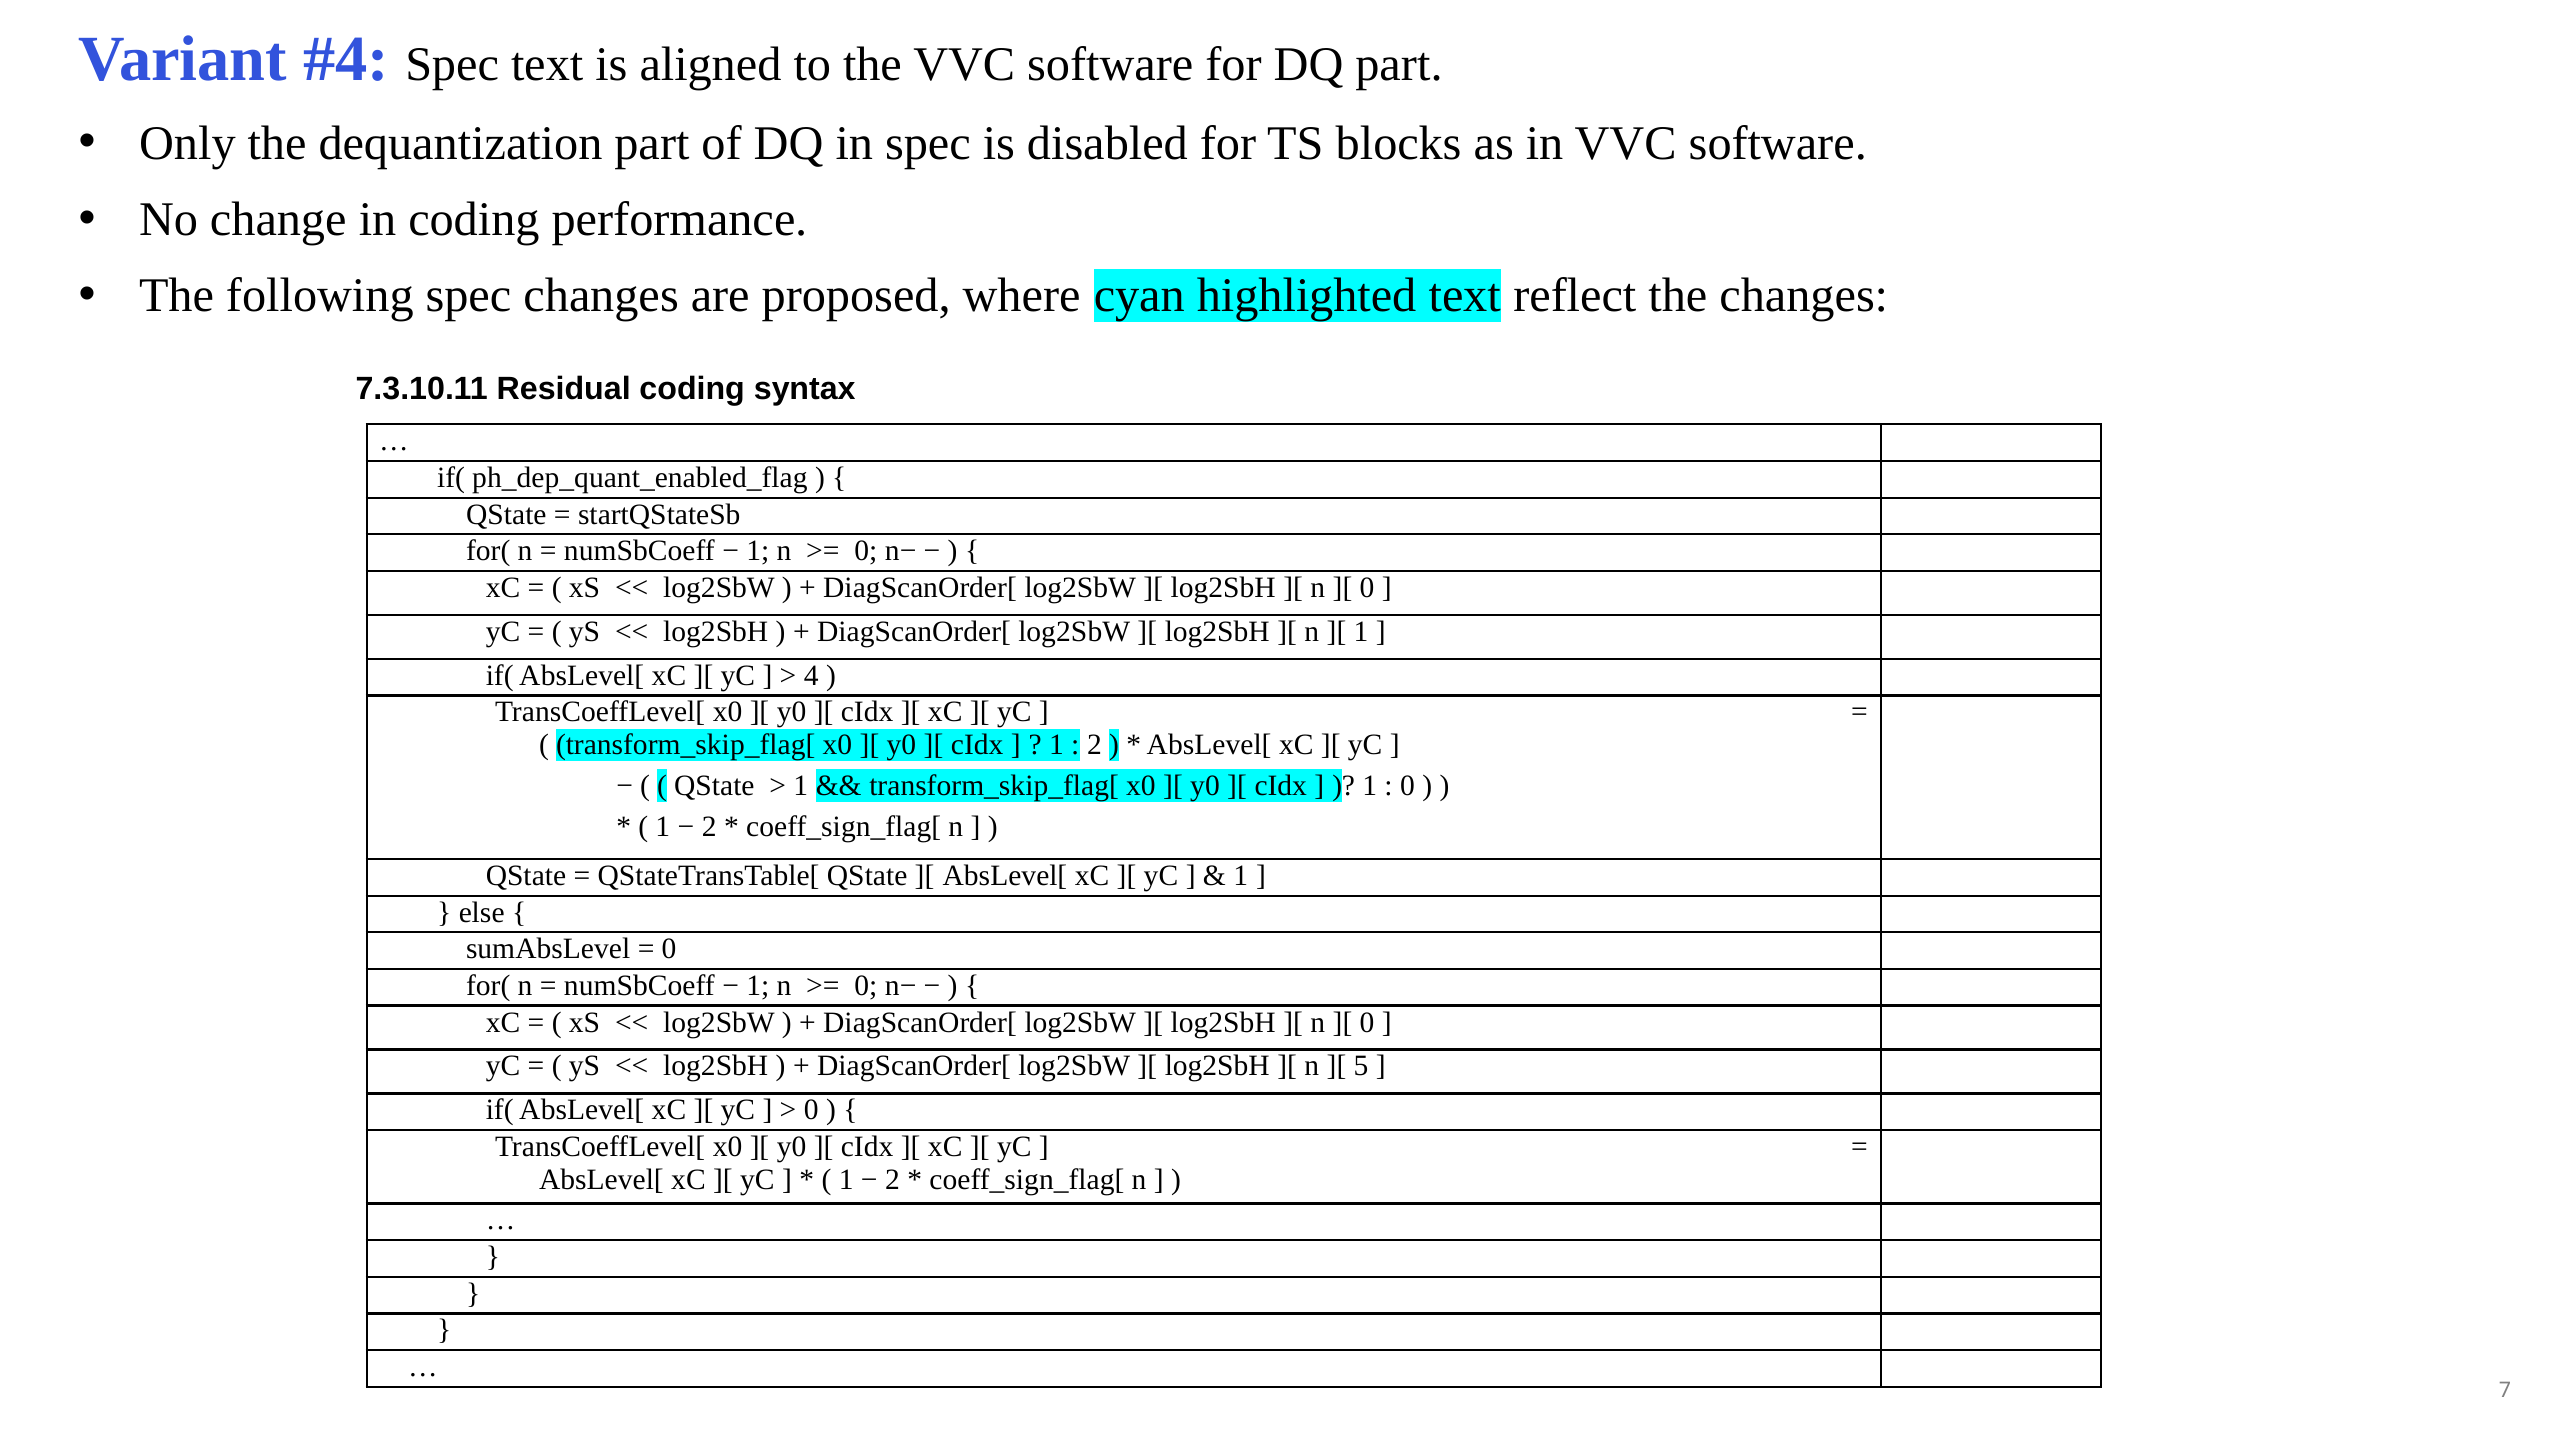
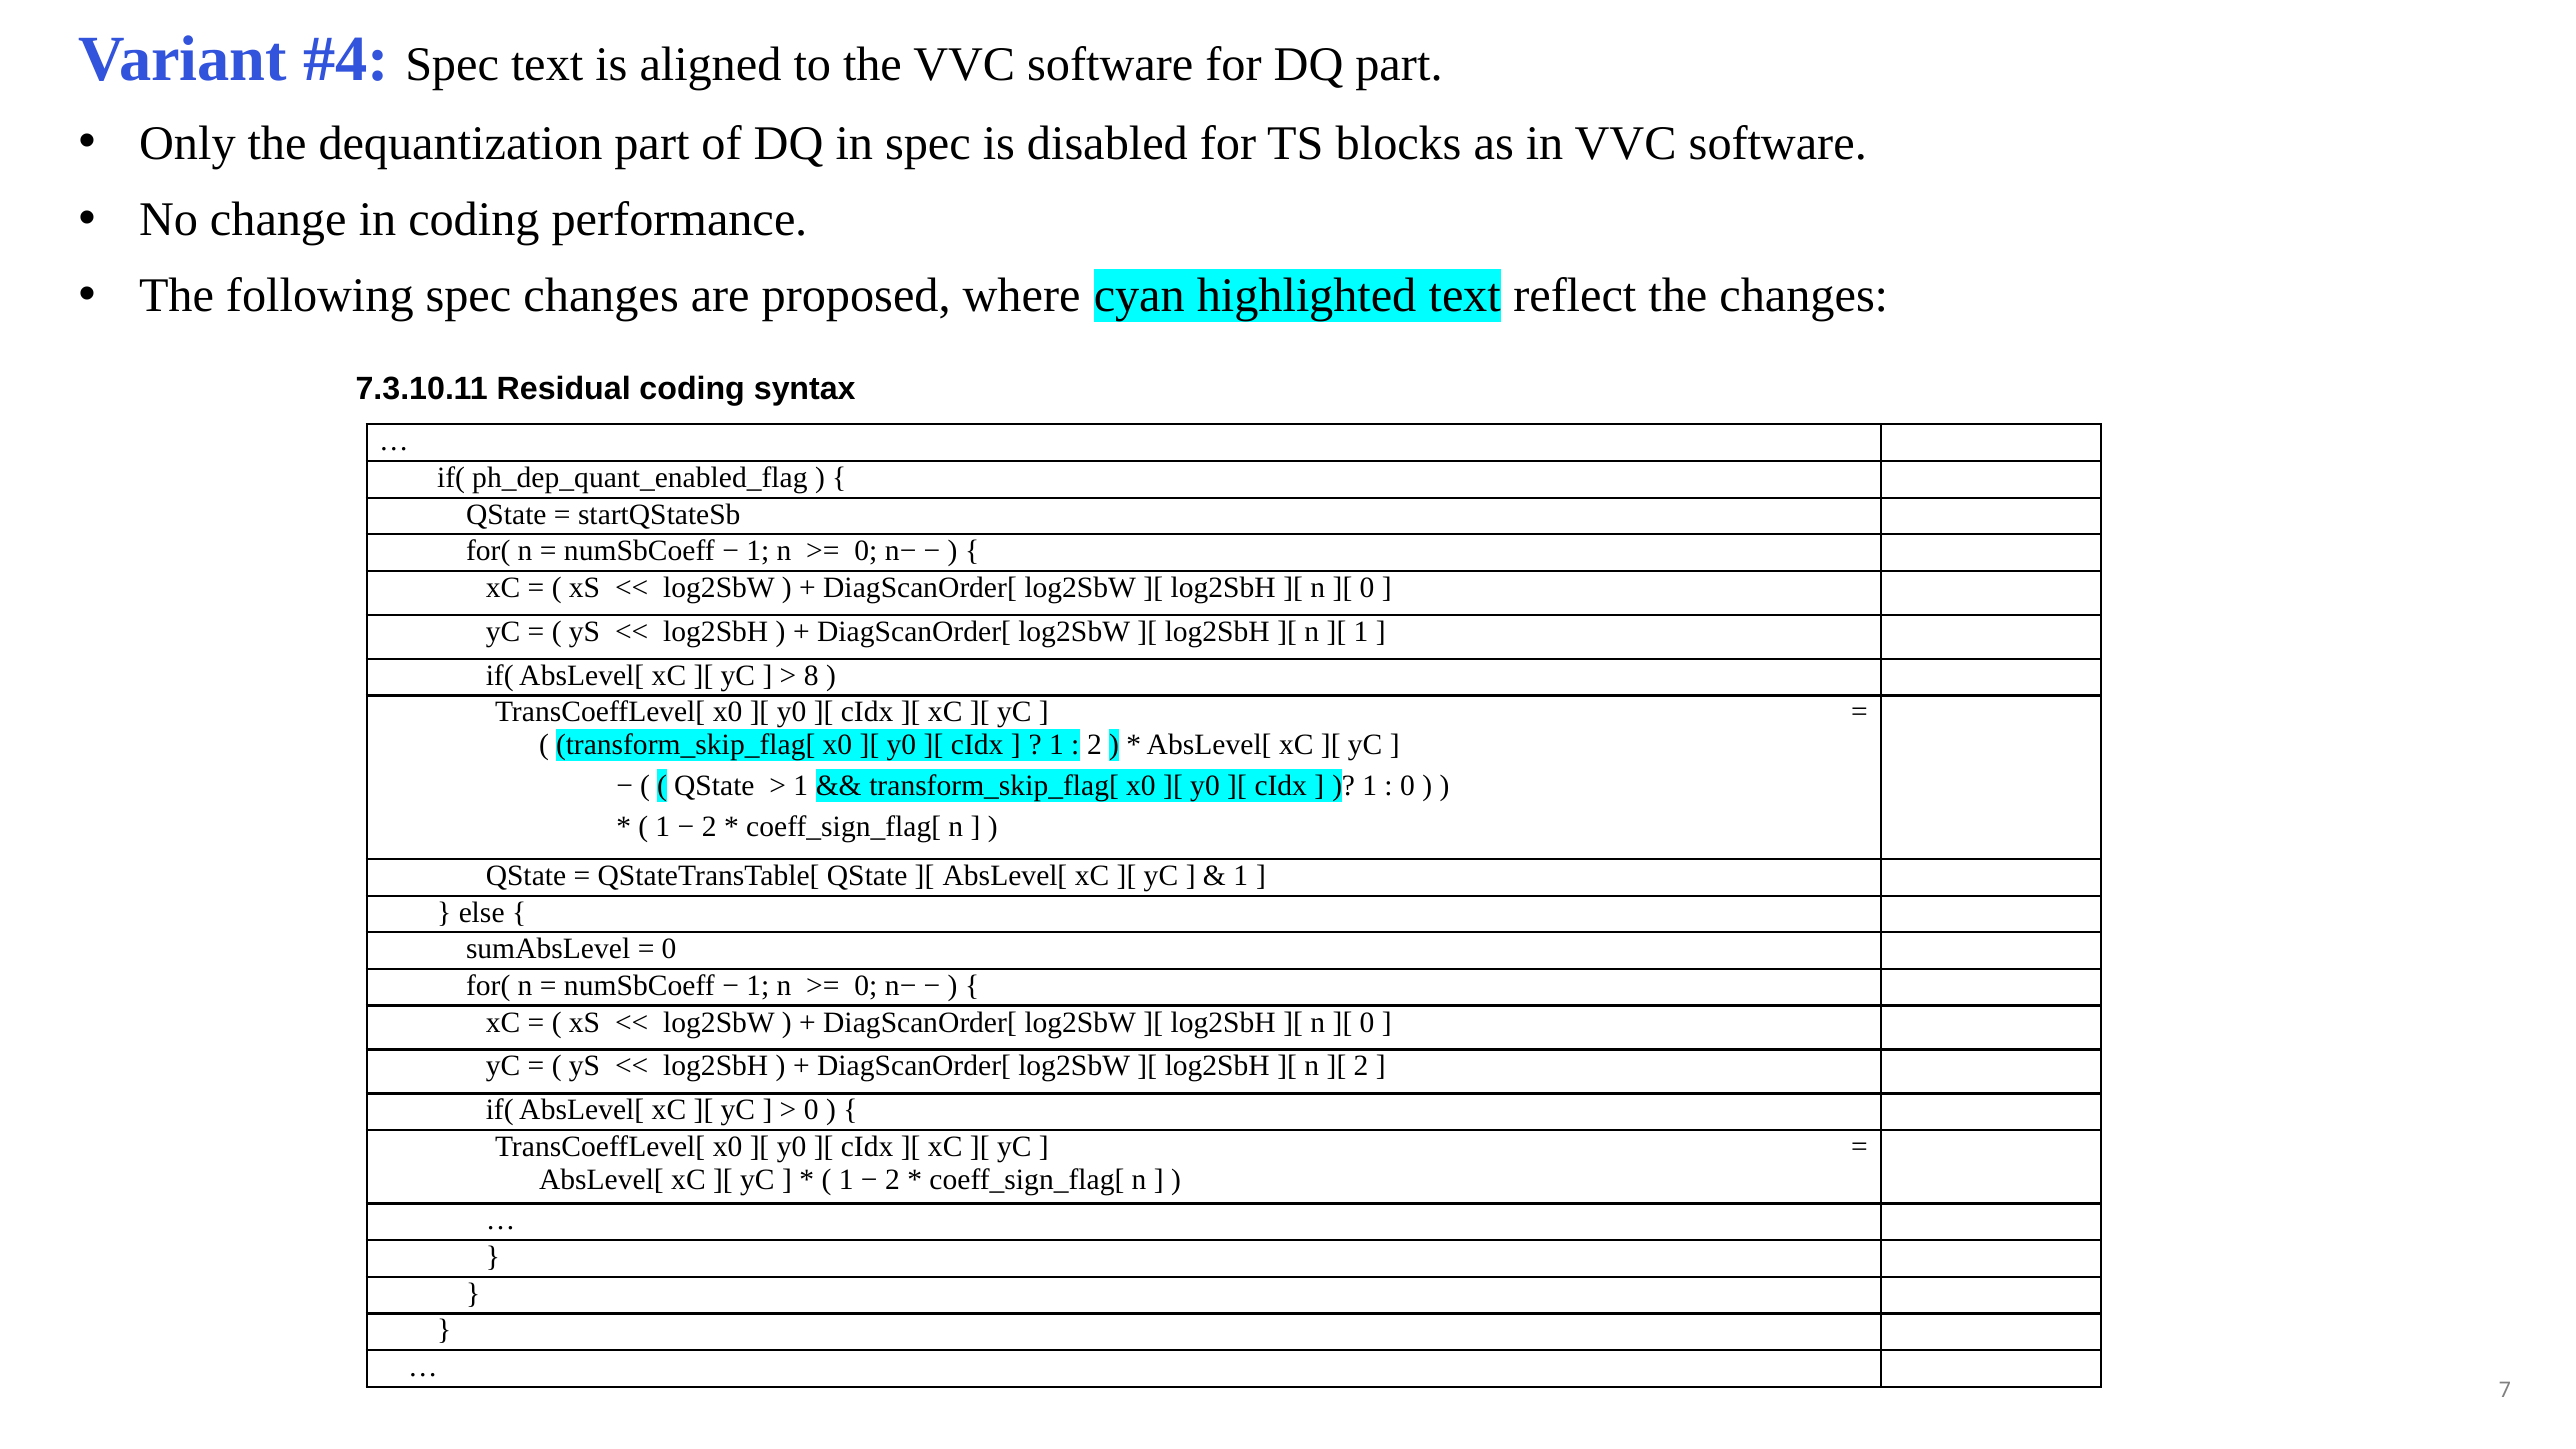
4: 4 -> 8 (811, 676)
5: 5 -> 2 (1361, 1066)
